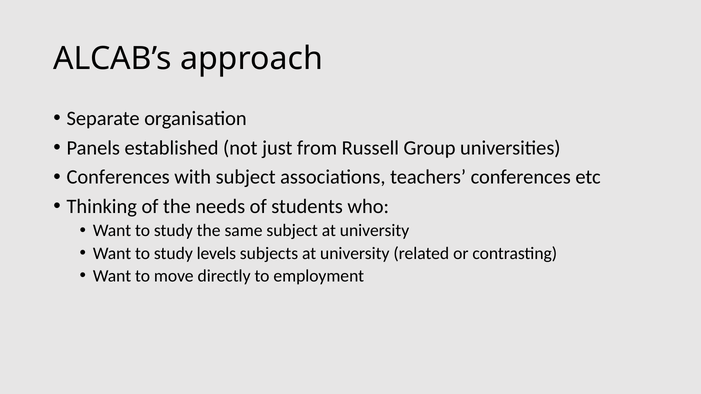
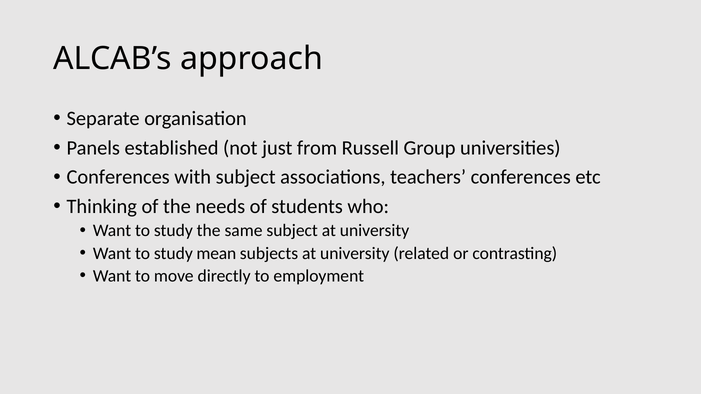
levels: levels -> mean (216, 253)
